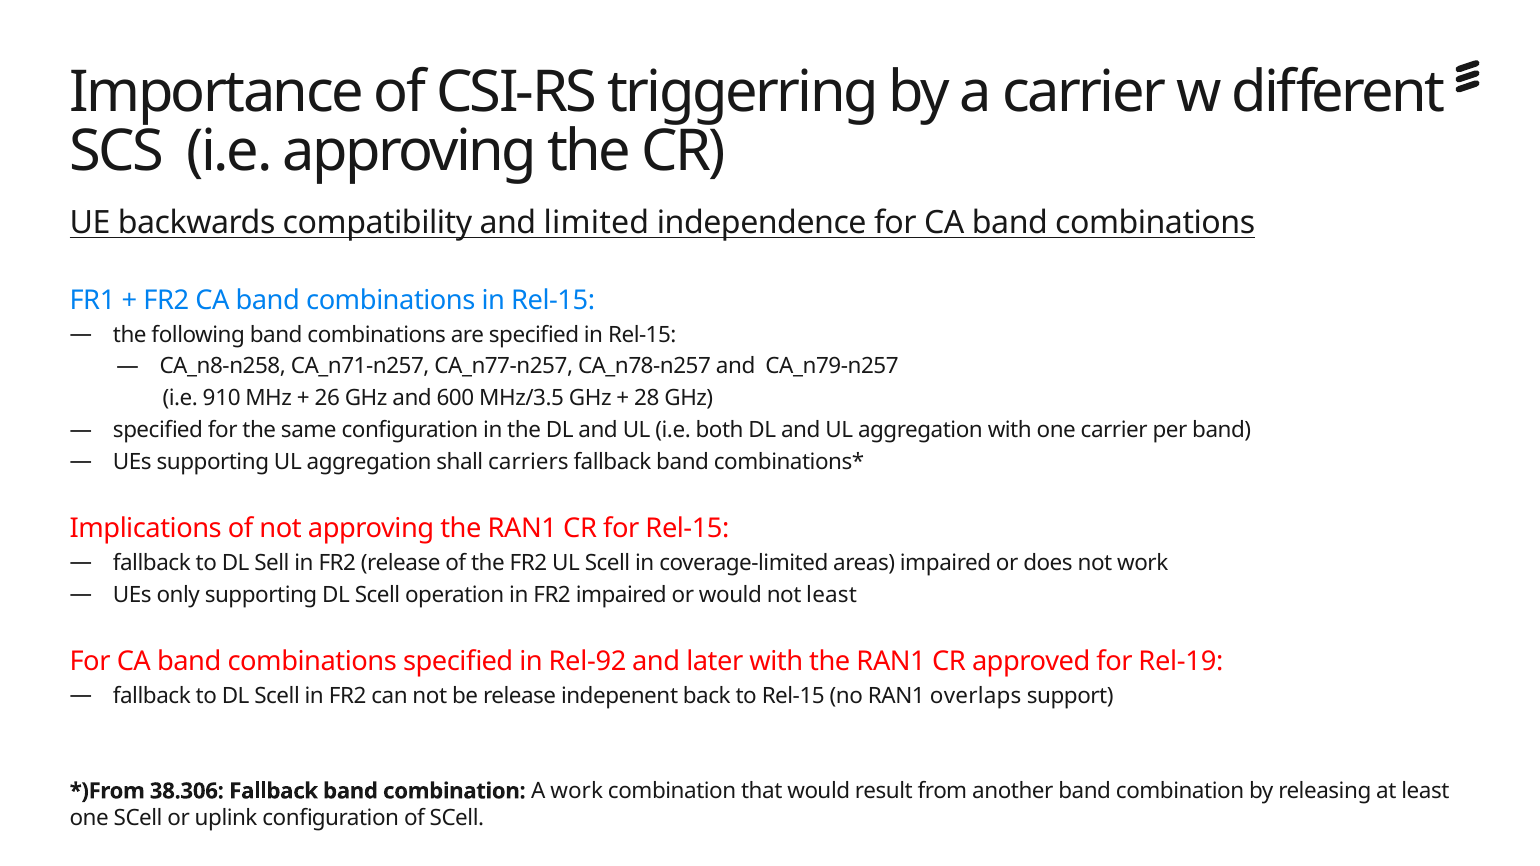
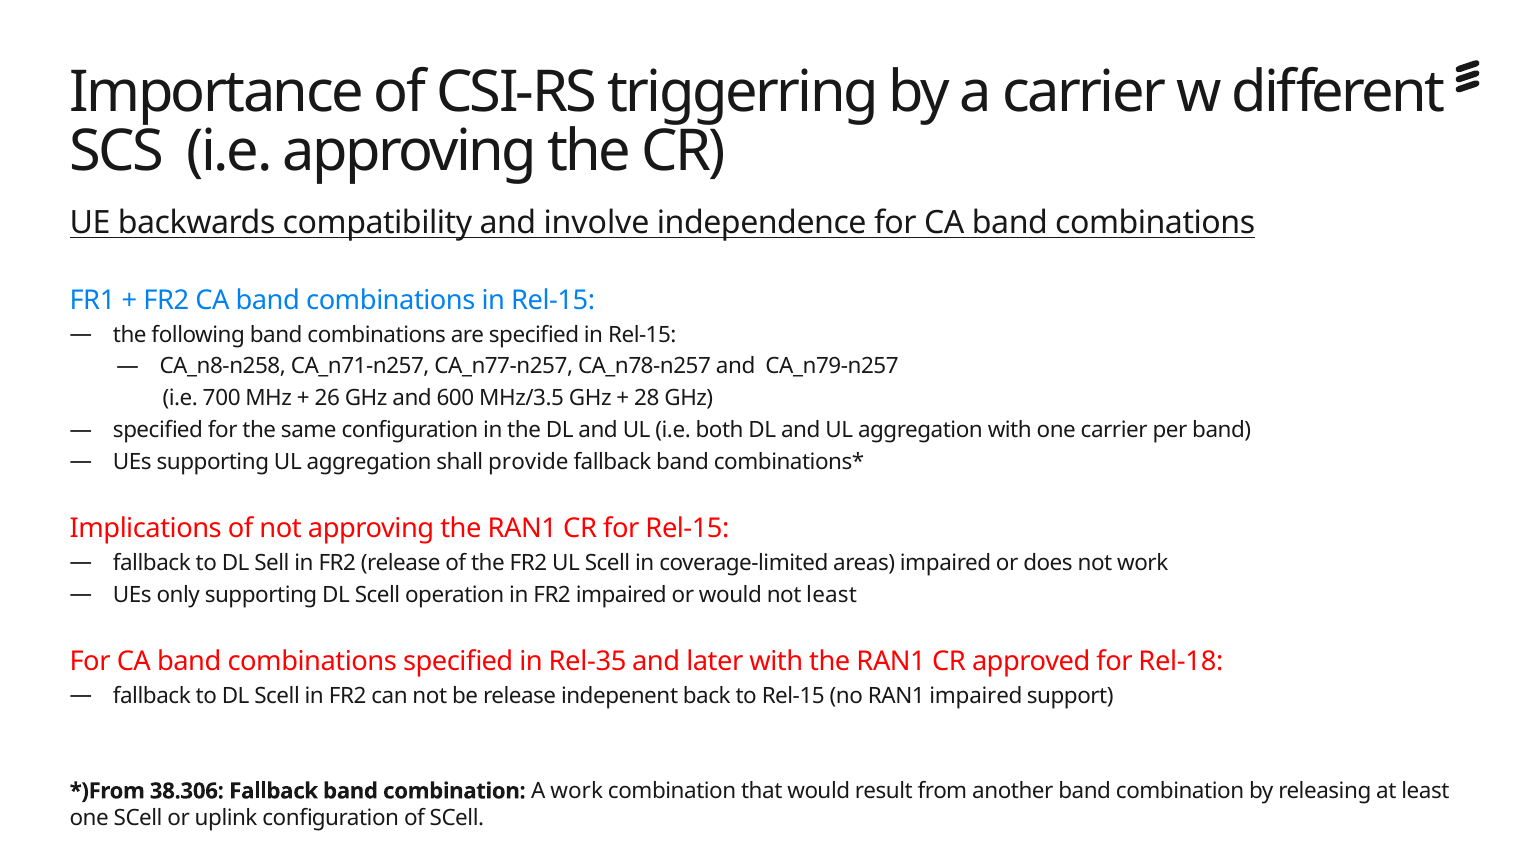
limited: limited -> involve (597, 223)
910: 910 -> 700 (222, 398)
carriers: carriers -> provide (528, 462)
Rel-92: Rel-92 -> Rel-35 (588, 662)
Rel-19: Rel-19 -> Rel-18 (1181, 662)
RAN1 overlaps: overlaps -> impaired (976, 696)
